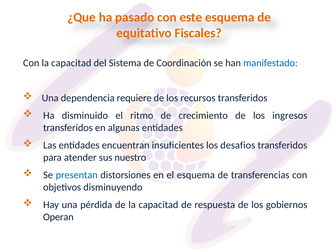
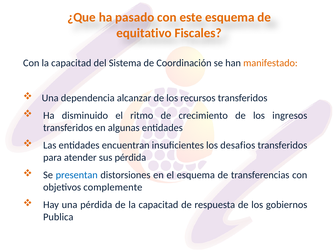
manifestado colour: blue -> orange (270, 63)
requiere: requiere -> alcanzar (134, 98)
sus nuestro: nuestro -> pérdida (130, 158)
disminuyendo: disminuyendo -> complemente (113, 187)
Operan: Operan -> Publica (58, 217)
